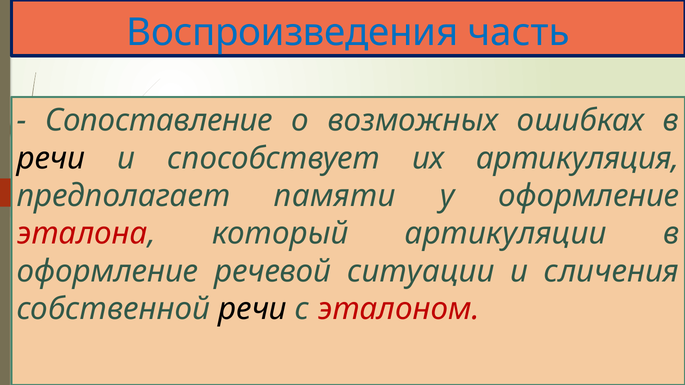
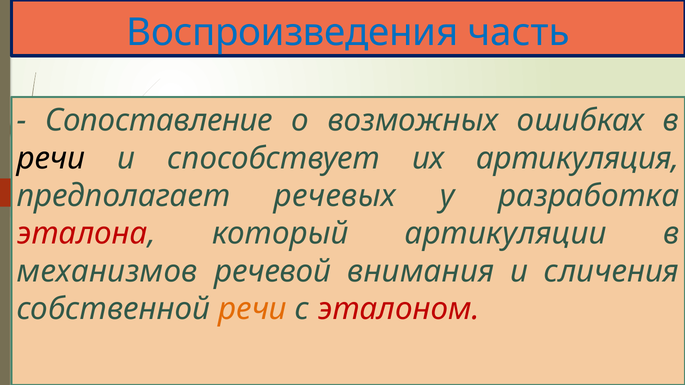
памяти: памяти -> речевых (335, 196)
у оформление: оформление -> разработка (589, 196)
оформление: оформление -> механизмов (107, 271)
ситуации: ситуации -> внимания (421, 271)
речи colour: black -> orange (253, 309)
